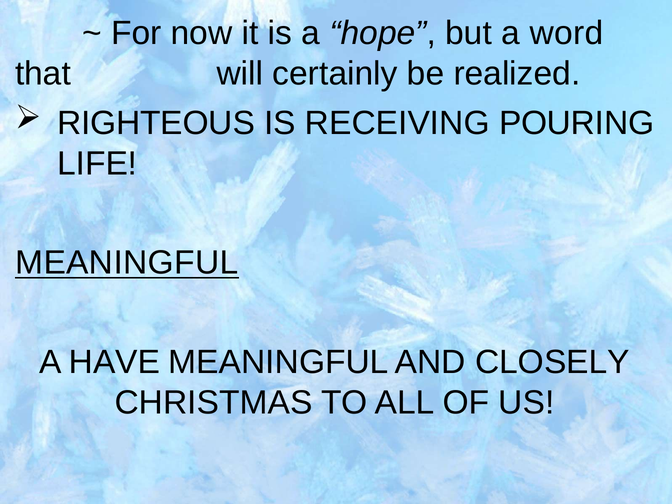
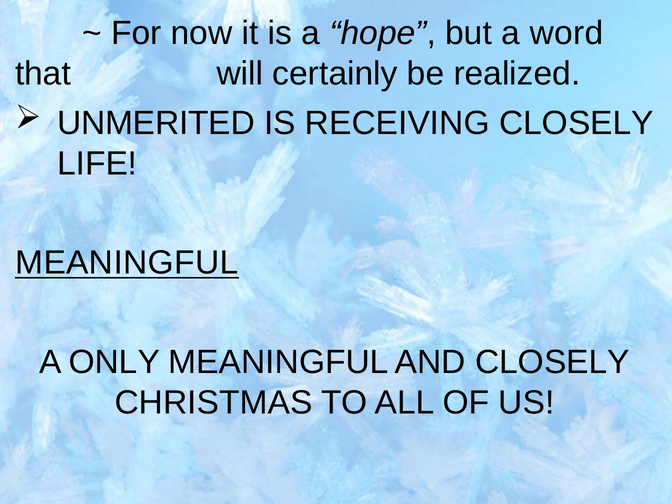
RIGHTEOUS: RIGHTEOUS -> UNMERITED (156, 123)
RECEIVING POURING: POURING -> CLOSELY (576, 123)
HAVE: HAVE -> ONLY (114, 362)
